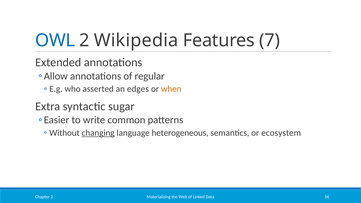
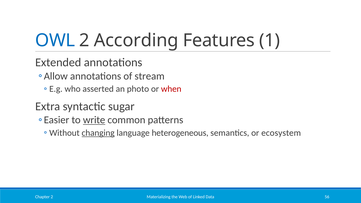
Wikipedia: Wikipedia -> According (136, 40)
7: 7 -> 1 (270, 40)
regular: regular -> stream (150, 76)
edges: edges -> photo (138, 89)
when colour: orange -> red (171, 89)
write underline: none -> present (94, 120)
